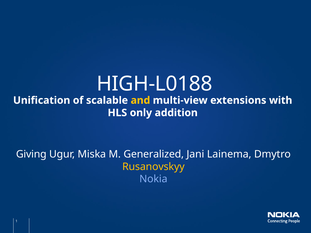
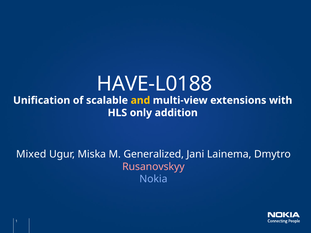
HIGH-L0188: HIGH-L0188 -> HAVE-L0188 (154, 84)
Giving: Giving -> Mixed (31, 154)
Rusanovskyy colour: yellow -> pink (153, 167)
